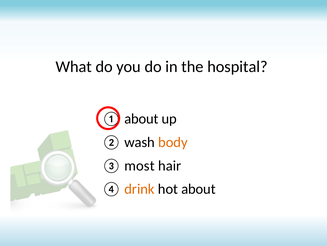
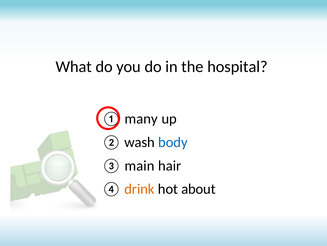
about: about -> many (141, 119)
body colour: orange -> blue (173, 142)
most: most -> main (140, 165)
